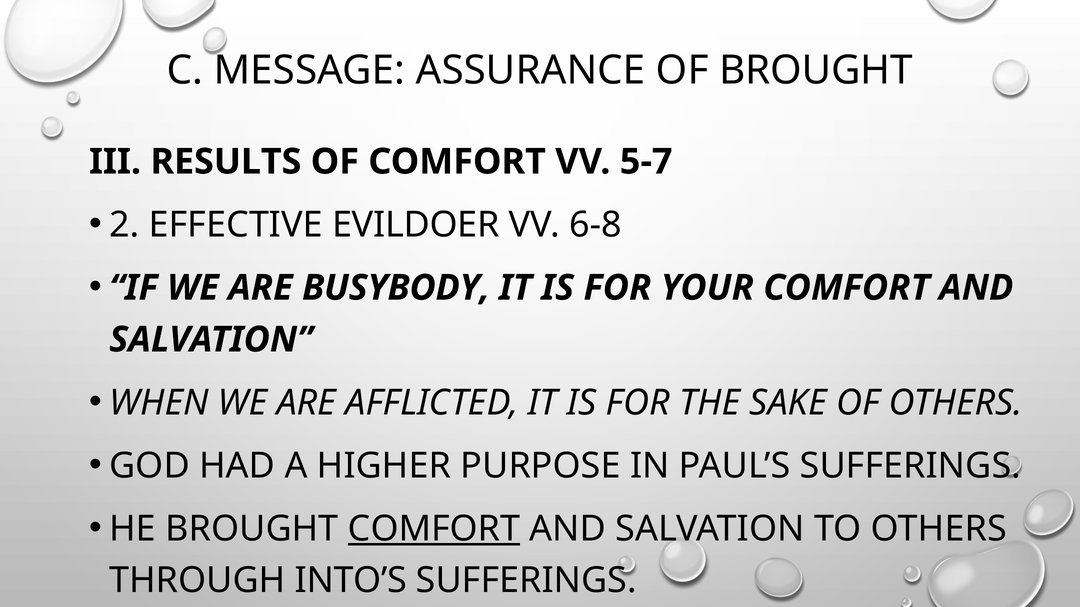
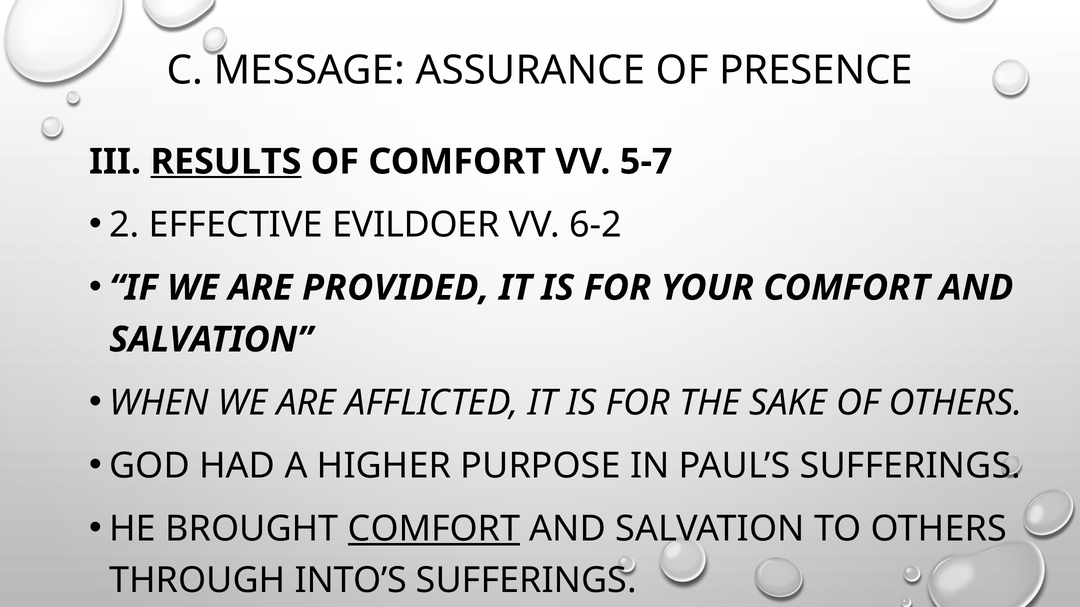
OF BROUGHT: BROUGHT -> PRESENCE (816, 70)
RESULTS underline: none -> present (226, 162)
6-8: 6-8 -> 6-2 (596, 225)
BUSYBODY: BUSYBODY -> PROVIDED (396, 288)
